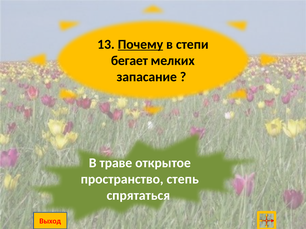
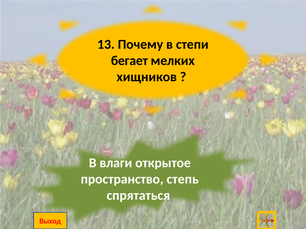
Почему underline: present -> none (140, 44)
запасание: запасание -> хищников (147, 77)
траве: траве -> влаги (116, 163)
